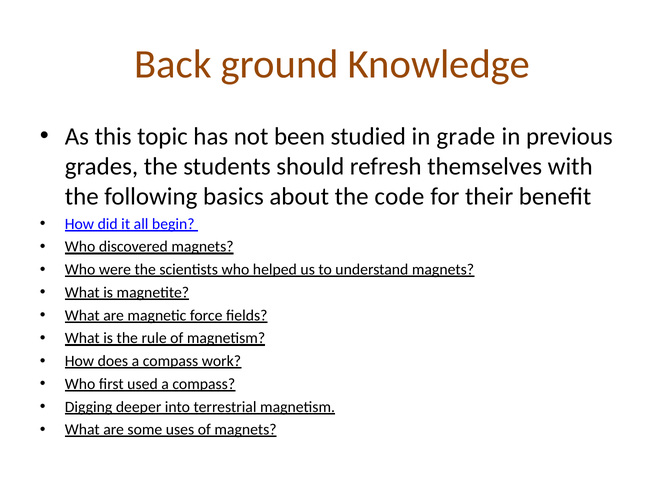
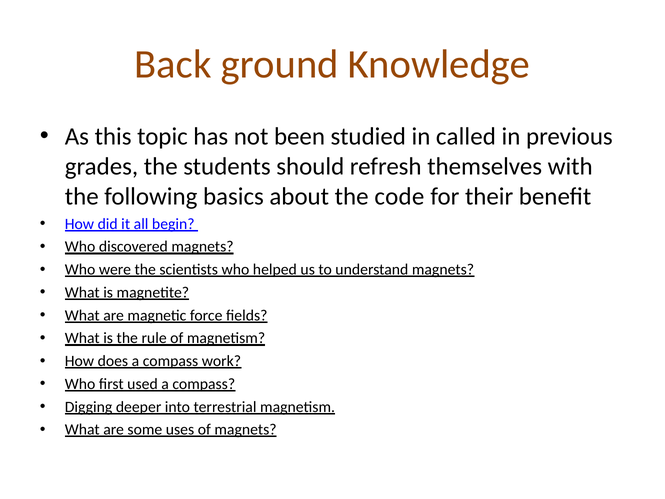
grade: grade -> called (466, 136)
